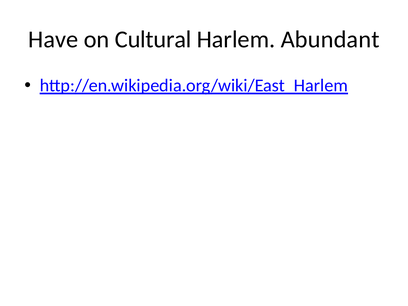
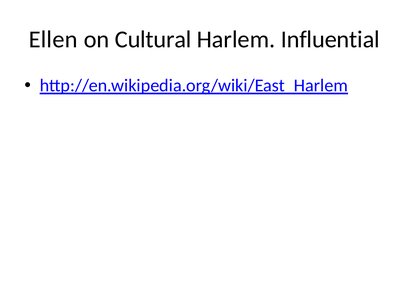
Have: Have -> Ellen (53, 39)
Abundant: Abundant -> Influential (330, 39)
